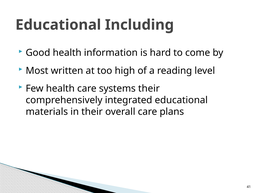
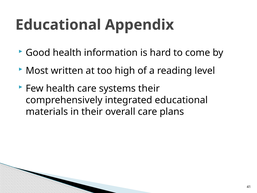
Including: Including -> Appendix (139, 25)
